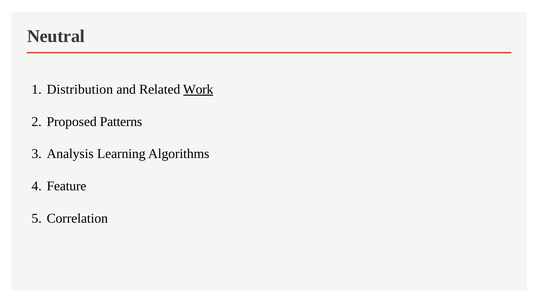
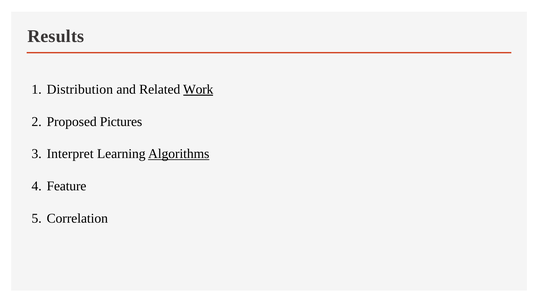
Neutral: Neutral -> Results (56, 36)
Patterns: Patterns -> Pictures (121, 122)
Analysis: Analysis -> Interpret (70, 154)
Algorithms underline: none -> present (179, 154)
